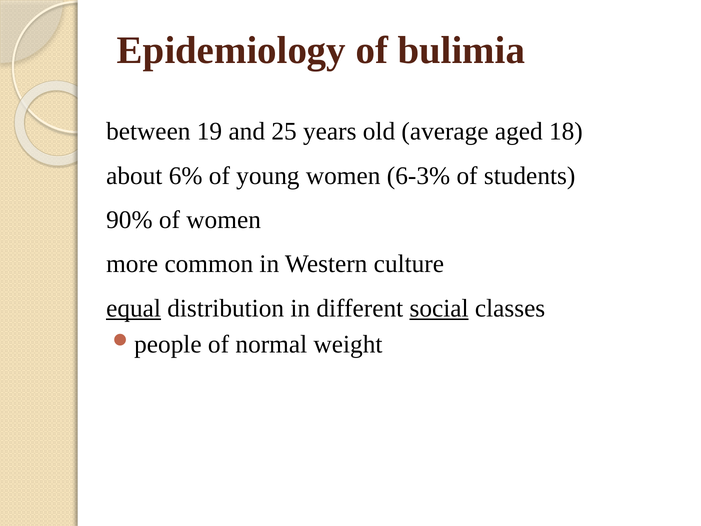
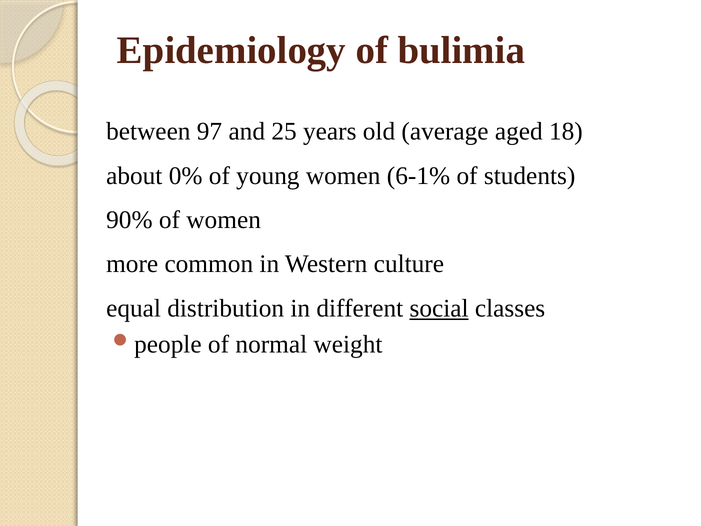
19: 19 -> 97 (209, 131)
6%: 6% -> 0% (186, 176)
6-3%: 6-3% -> 6-1% (418, 176)
equal underline: present -> none (134, 308)
